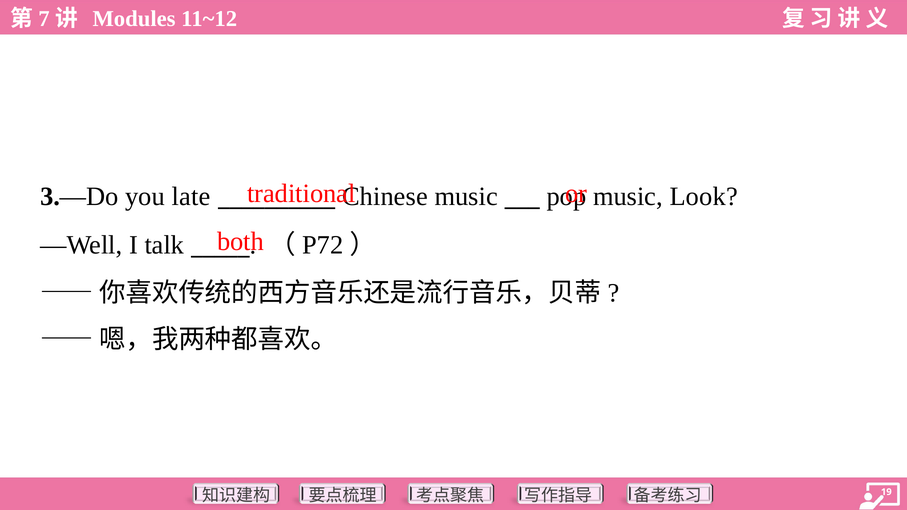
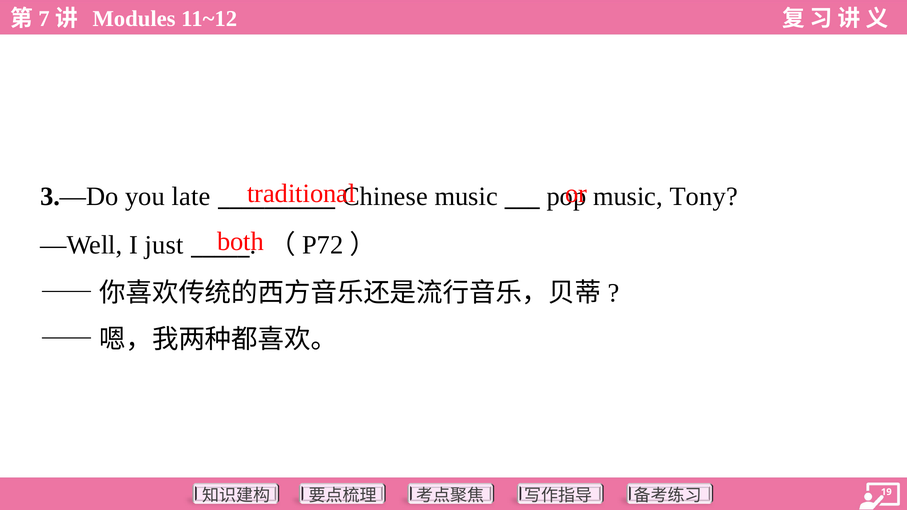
Look: Look -> Tony (704, 197)
talk: talk -> just (164, 245)
